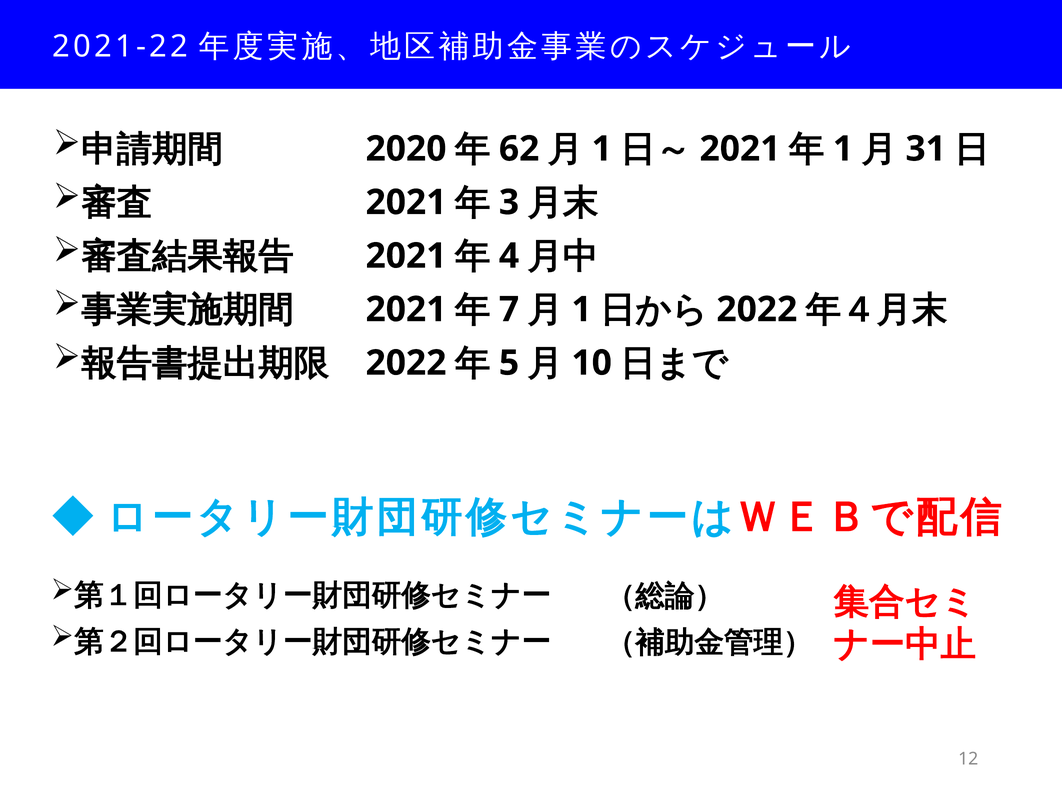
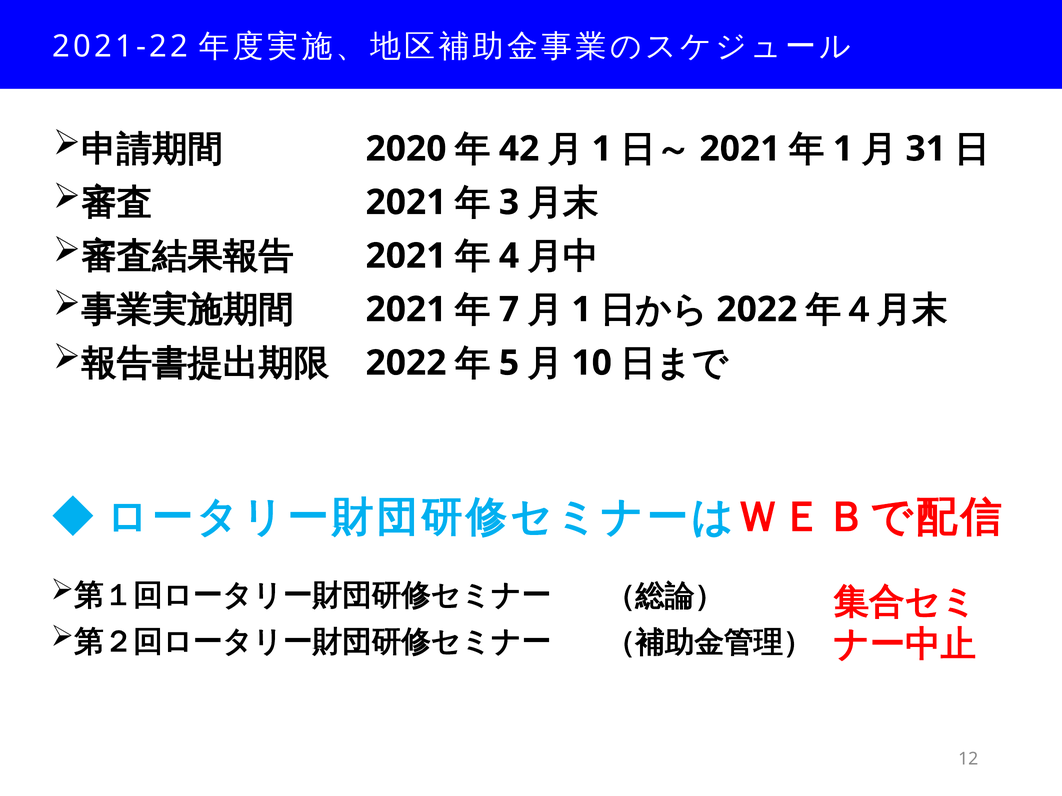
62: 62 -> 42 (519, 149)
